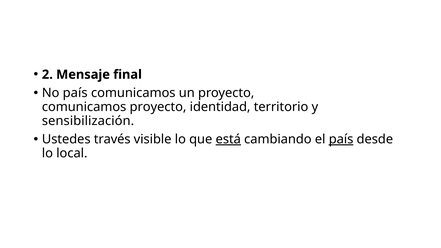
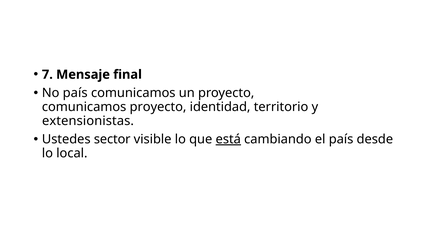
2: 2 -> 7 (47, 75)
sensibilización: sensibilización -> extensionistas (88, 121)
través: través -> sector (112, 139)
país underline: present -> none (341, 139)
